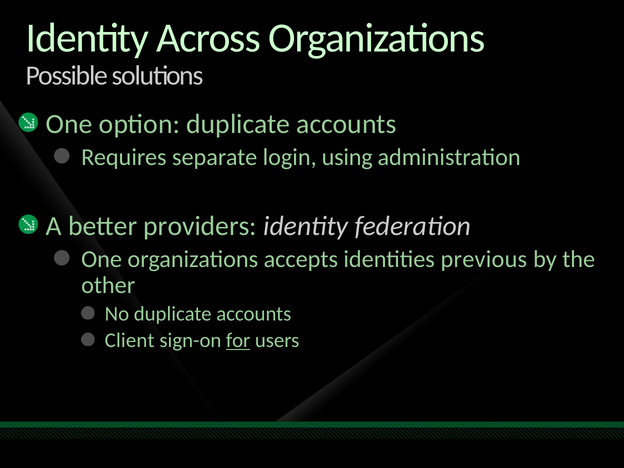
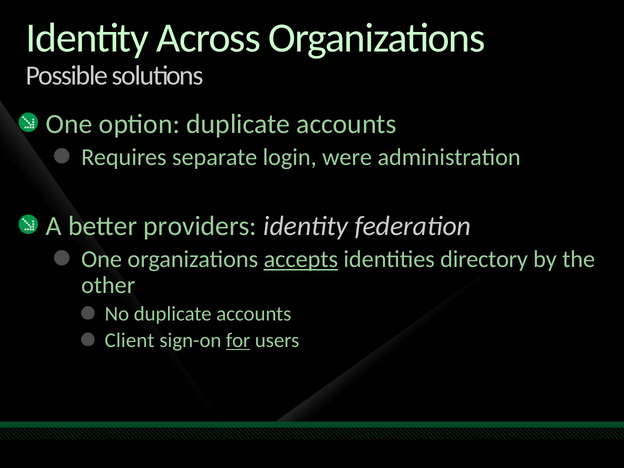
using: using -> were (347, 157)
accepts underline: none -> present (301, 259)
previous: previous -> directory (484, 259)
